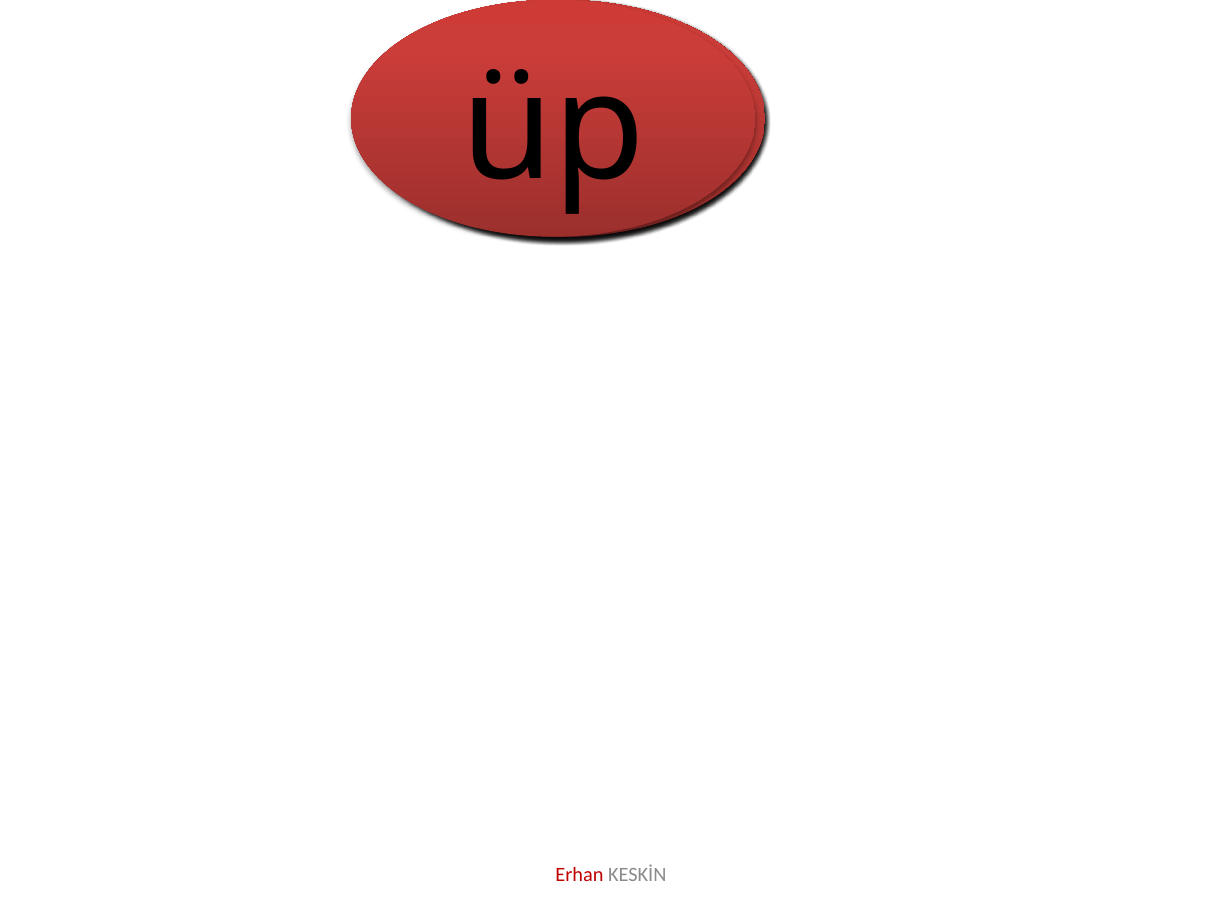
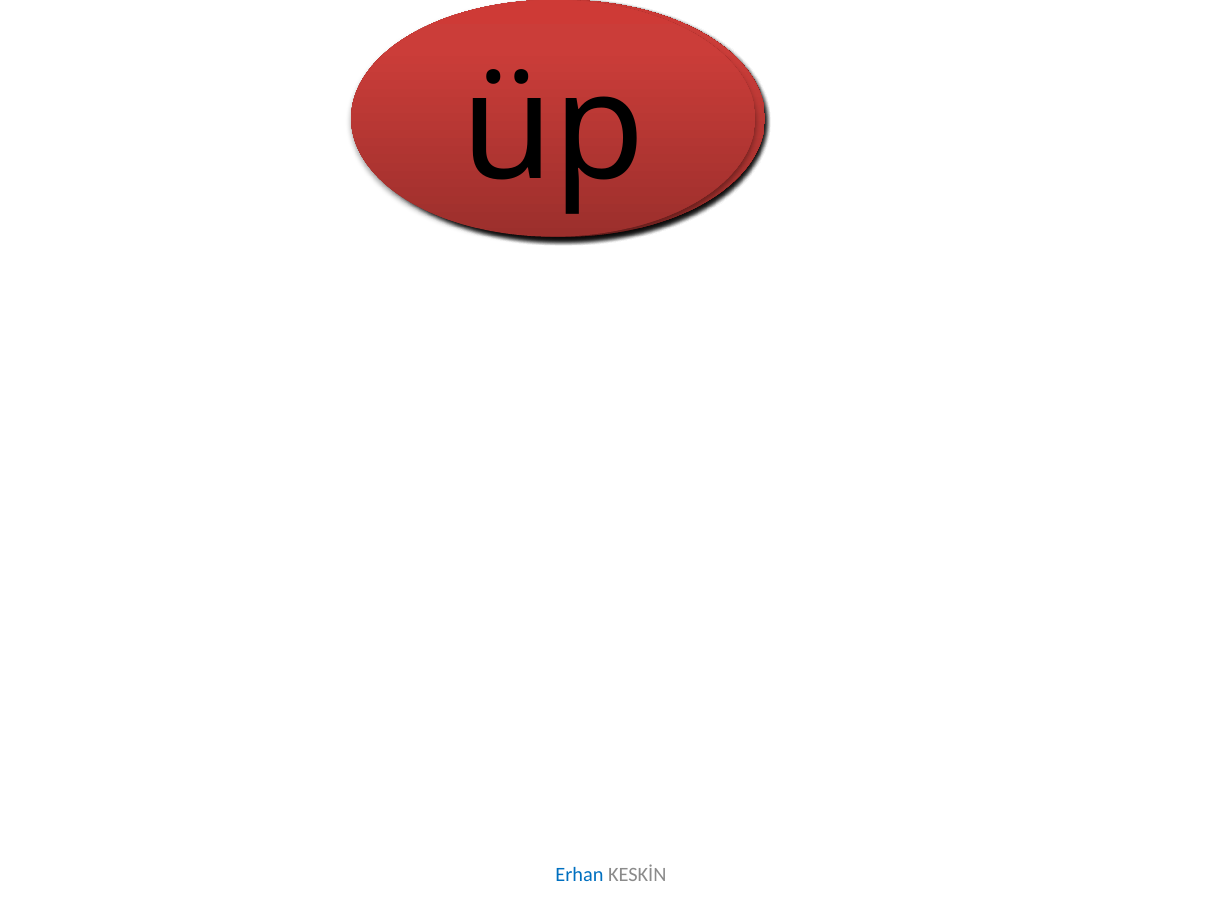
Erhan colour: red -> blue (579, 875)
